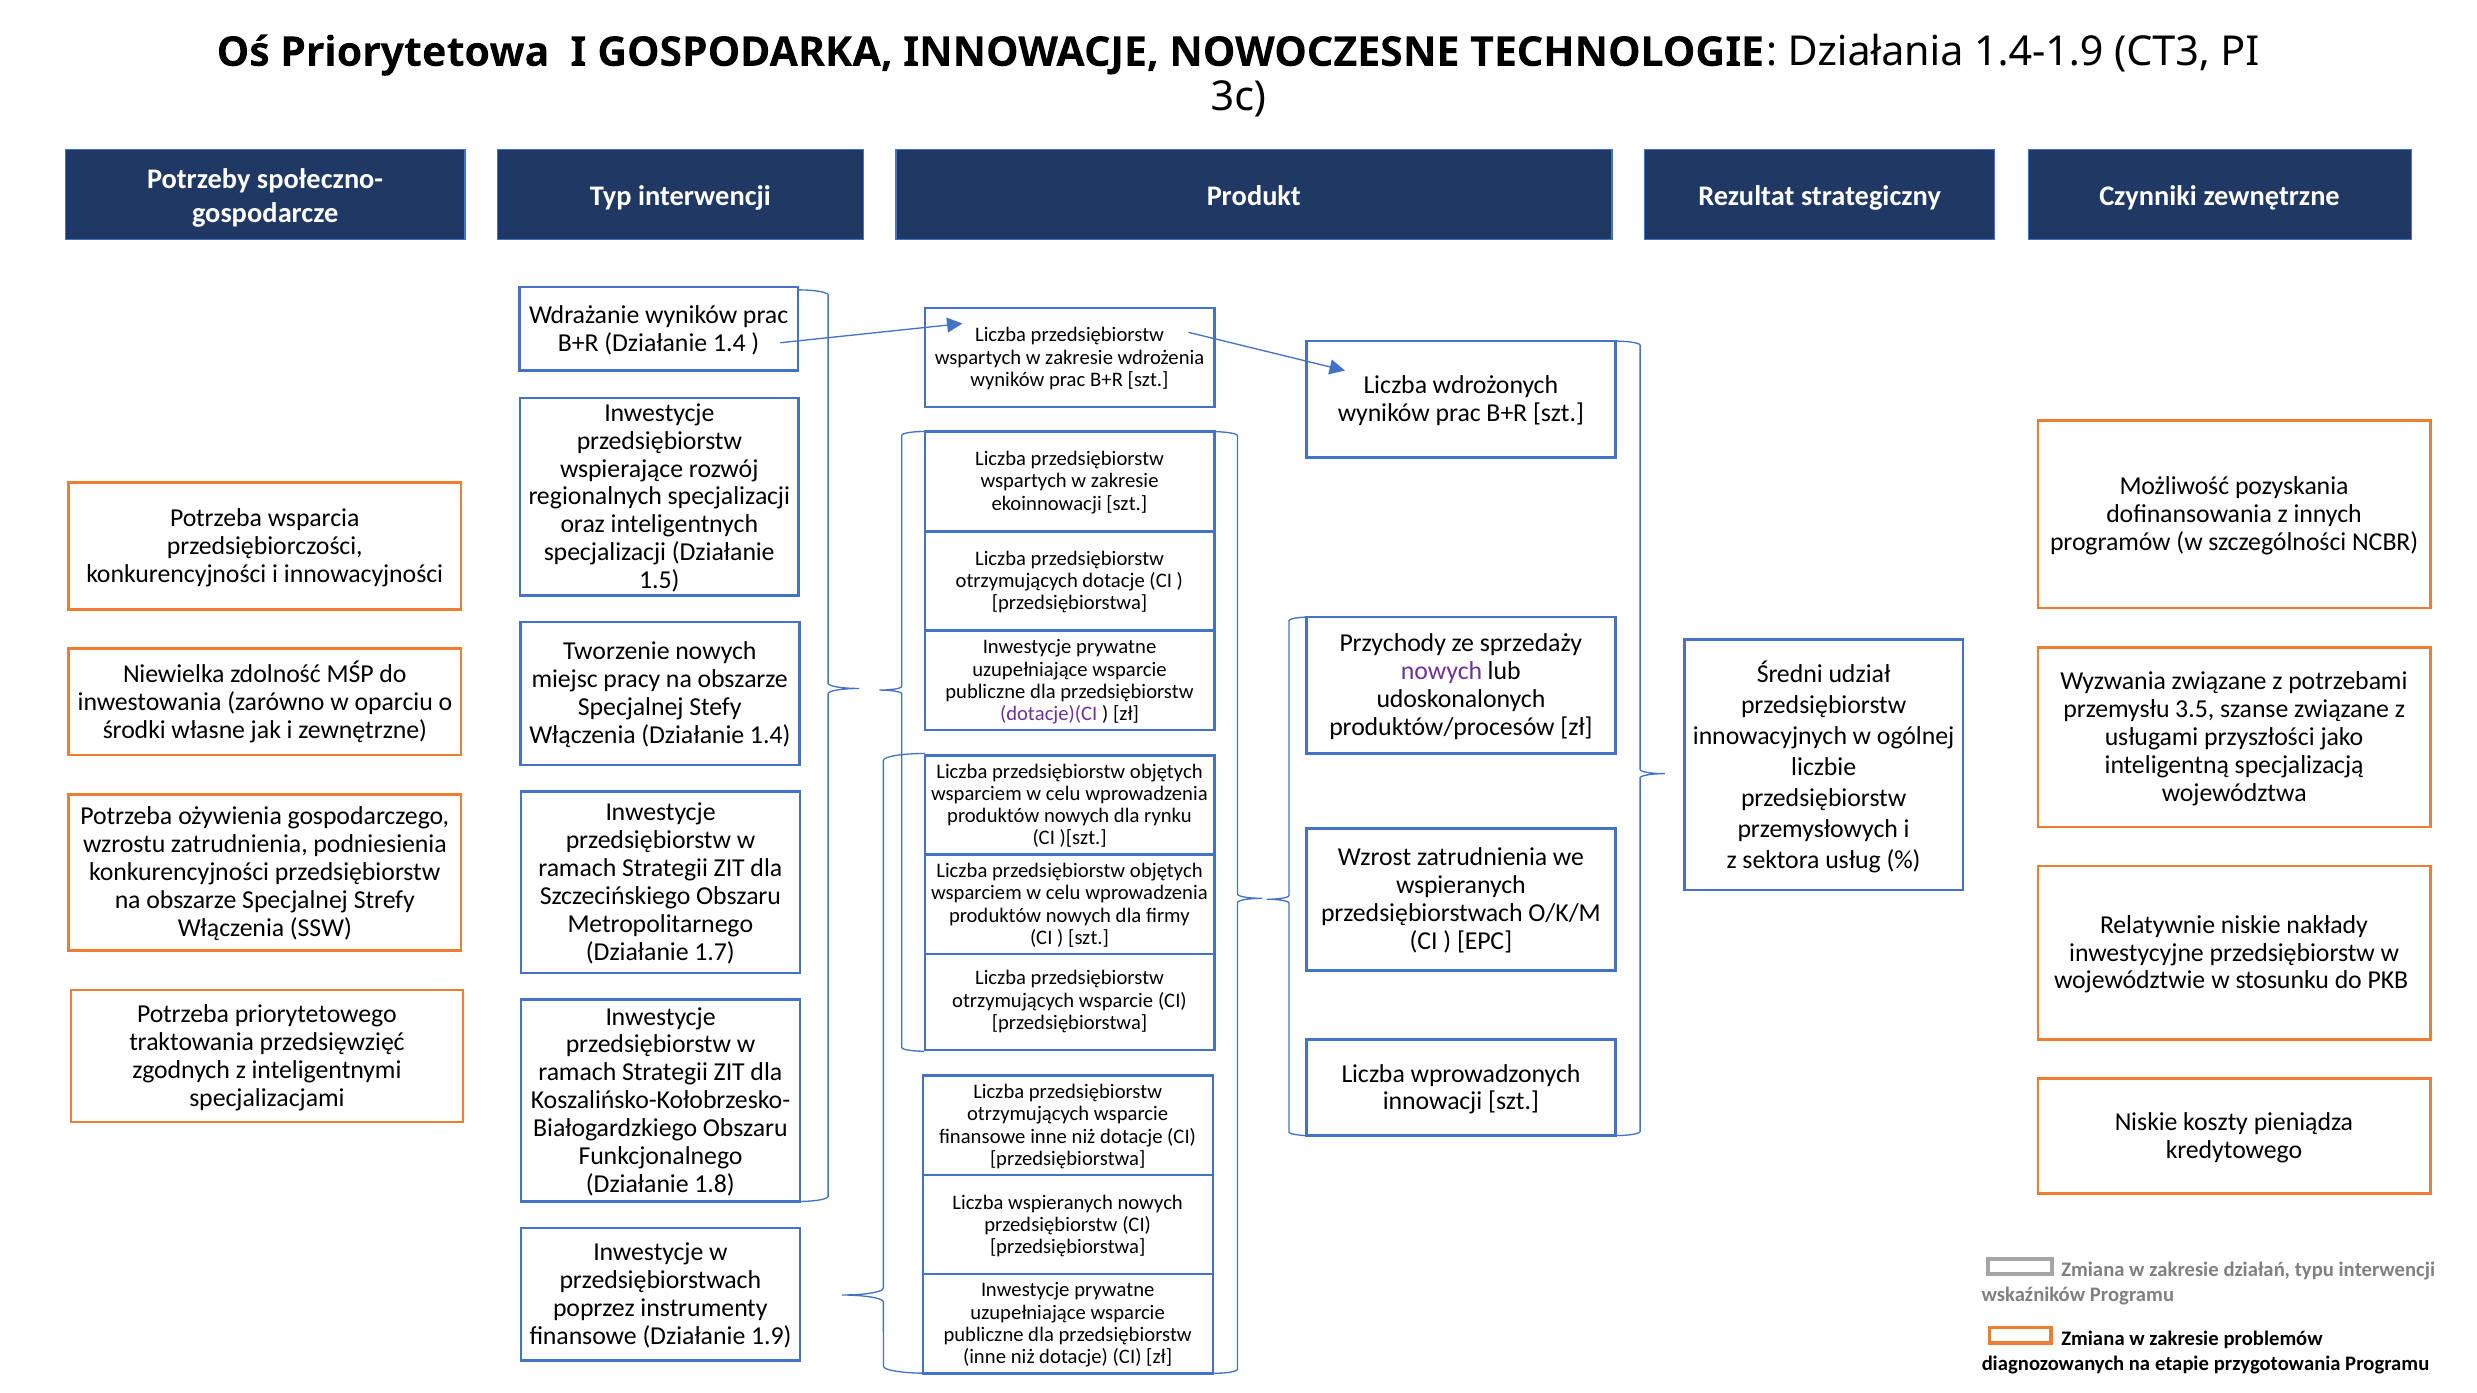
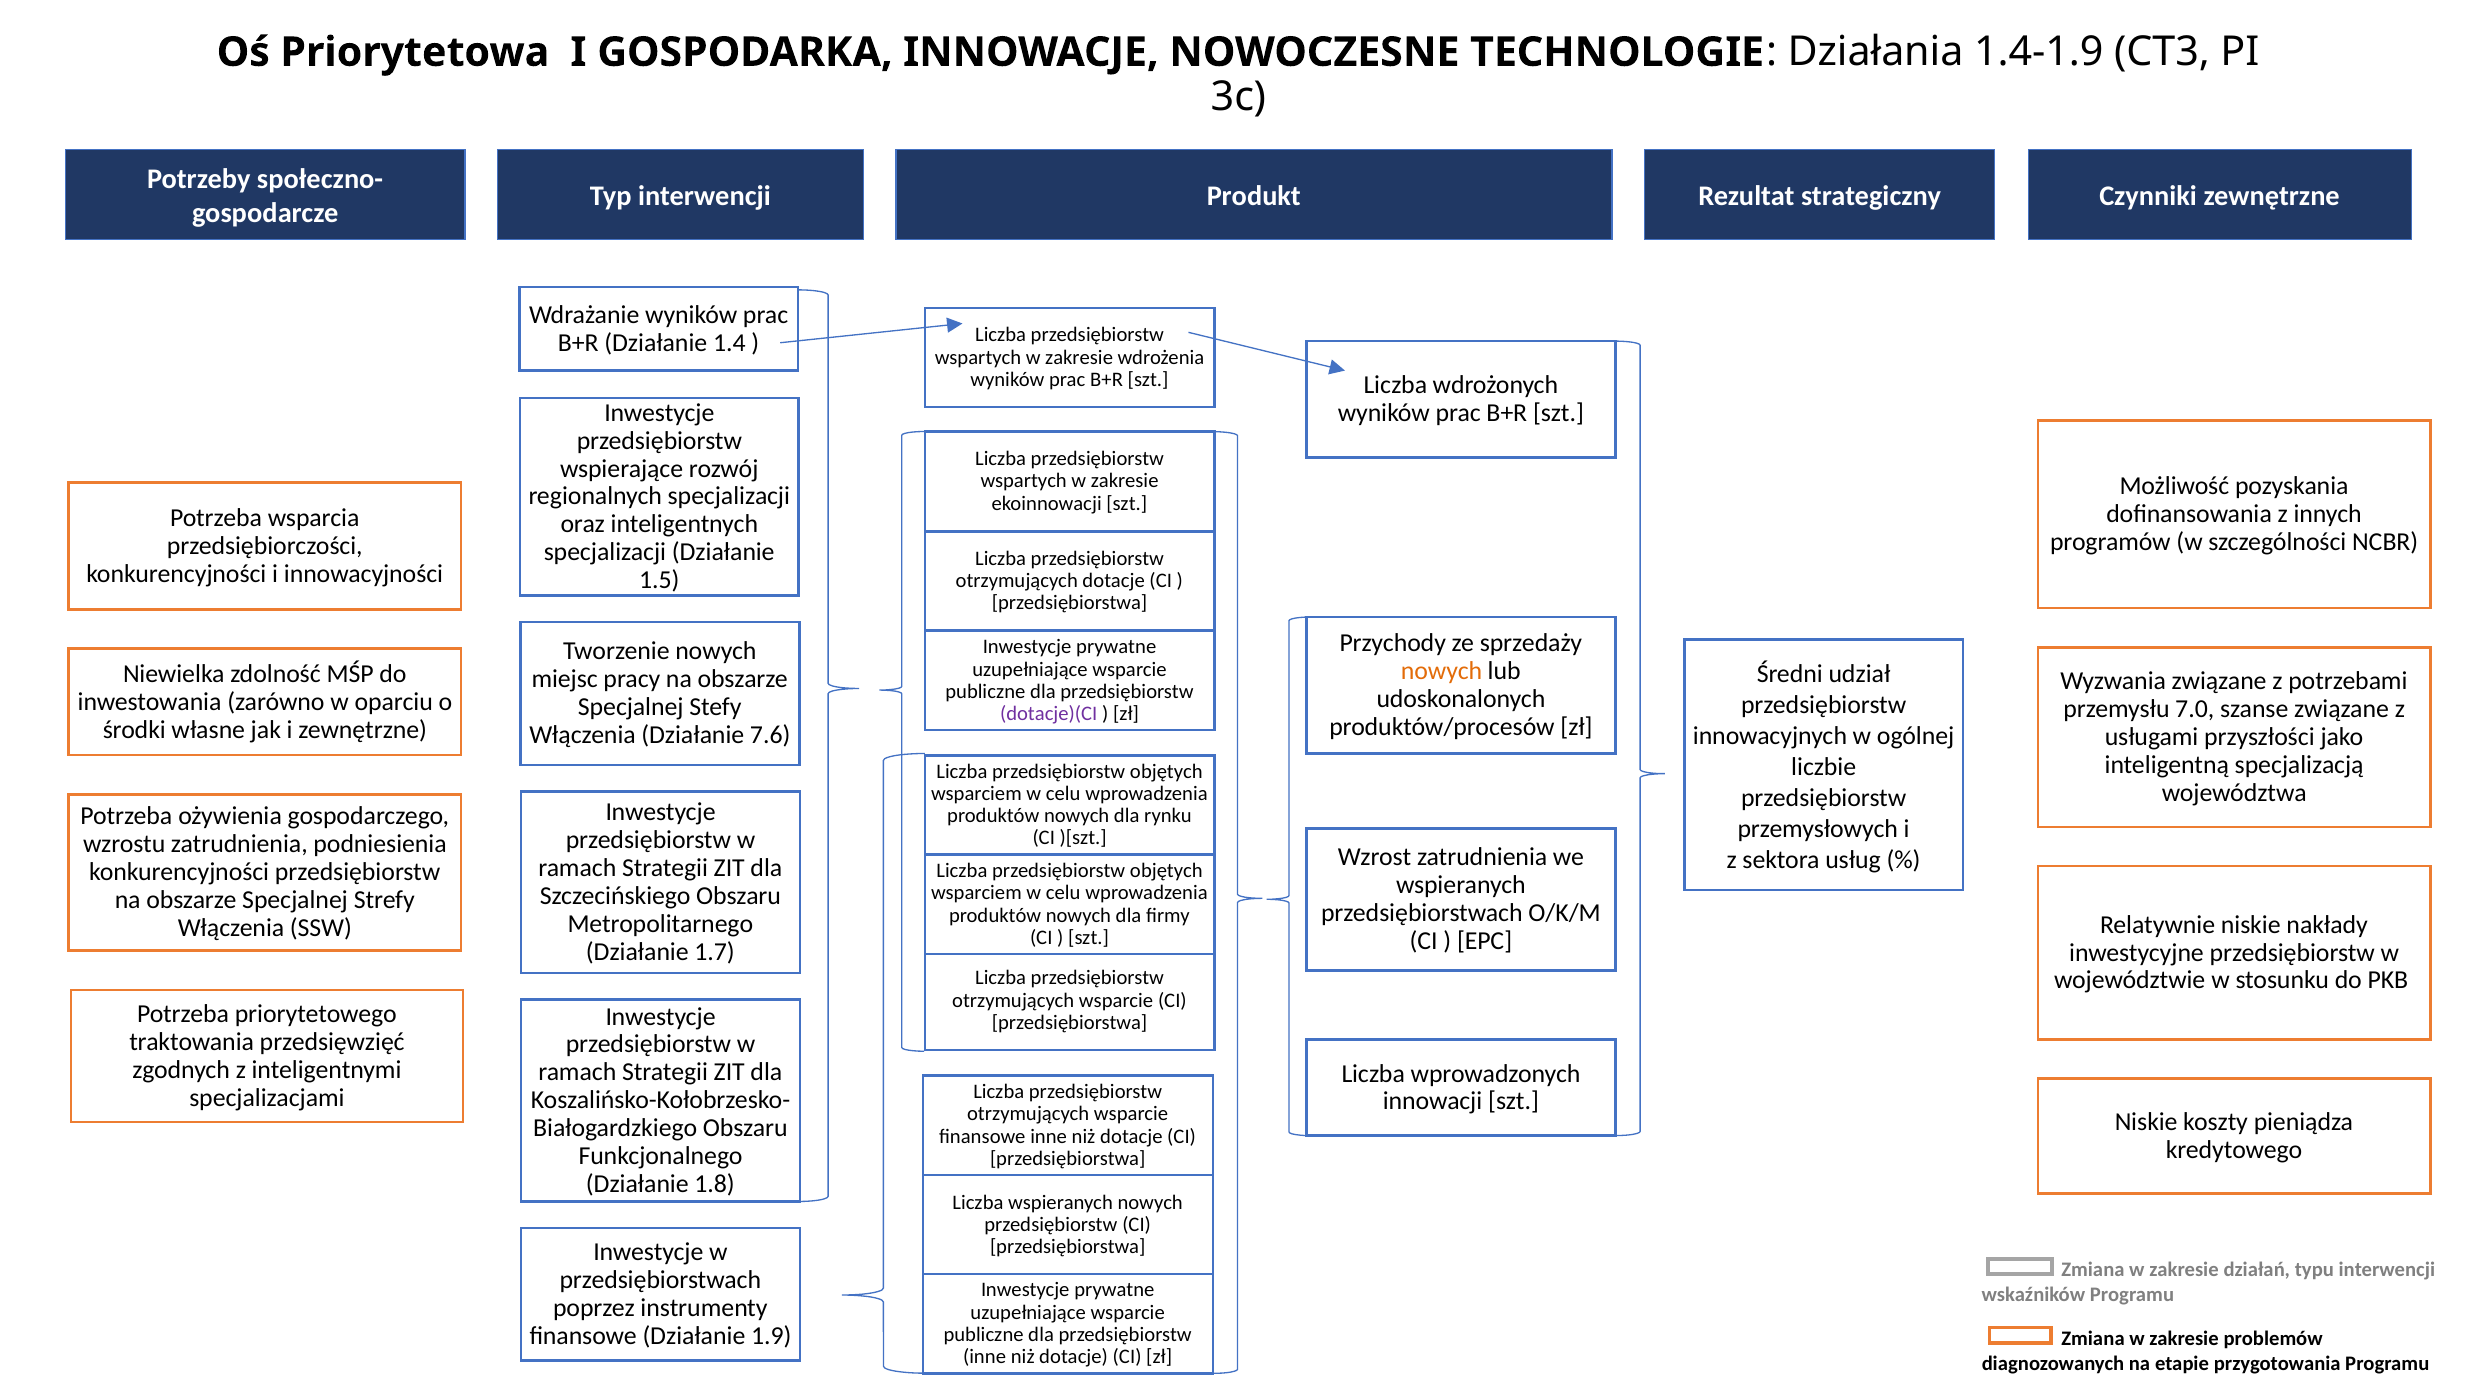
nowych colour: purple -> orange (1442, 671)
3.5: 3.5 -> 7.0 (2195, 709)
Włączenia Działanie 1.4: 1.4 -> 7.6 (770, 735)
